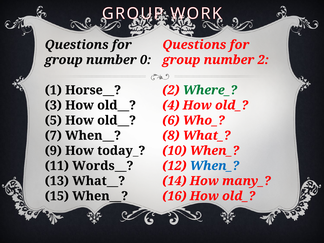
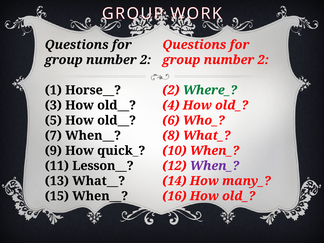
0: 0 -> 2 (146, 60)
today_: today_ -> quick_ (121, 151)
Words__: Words__ -> Lesson__ (103, 166)
When_ colour: blue -> purple (214, 166)
